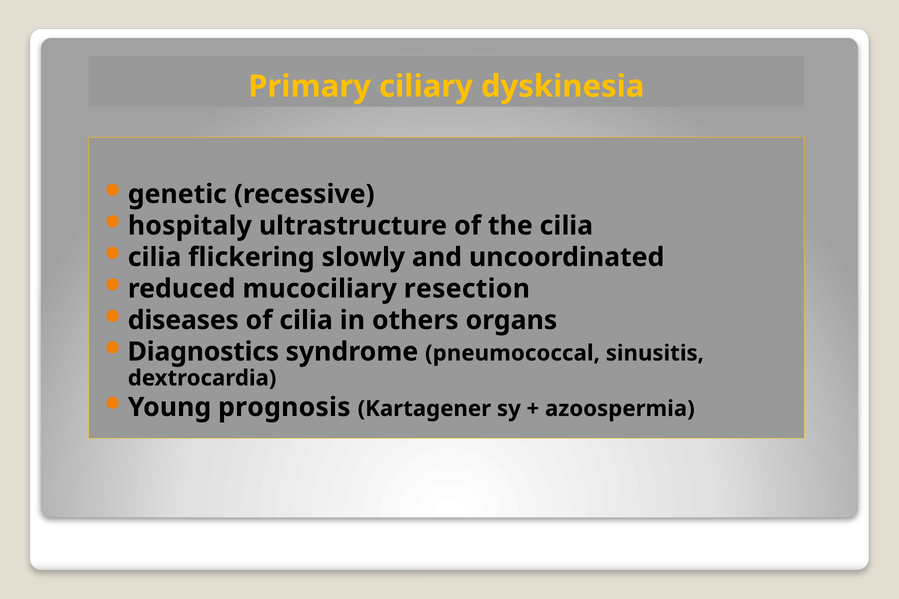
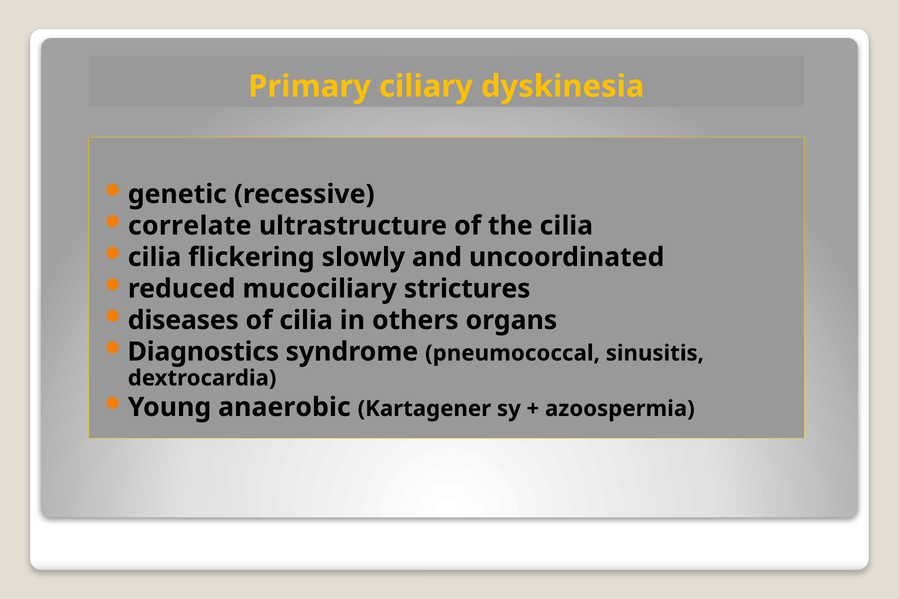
hospitaly: hospitaly -> correlate (190, 226)
resection: resection -> strictures (467, 289)
prognosis: prognosis -> anaerobic (284, 407)
